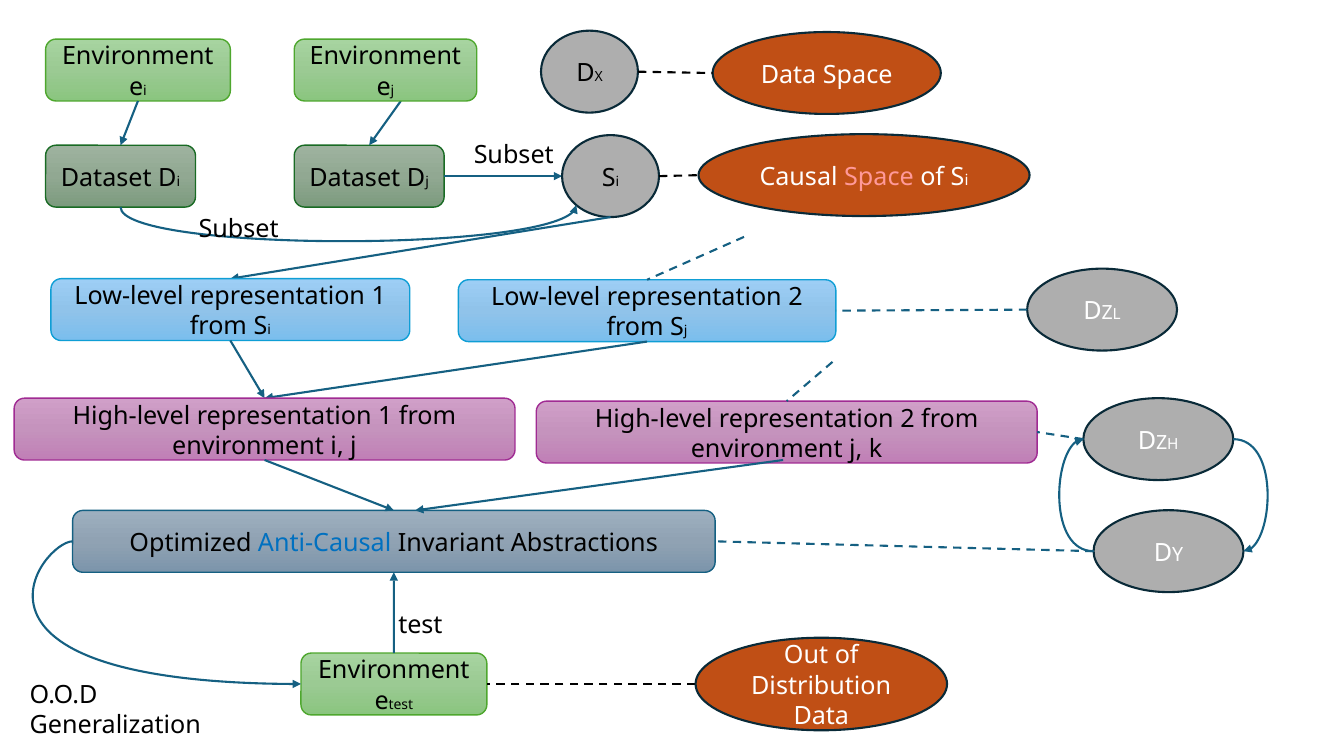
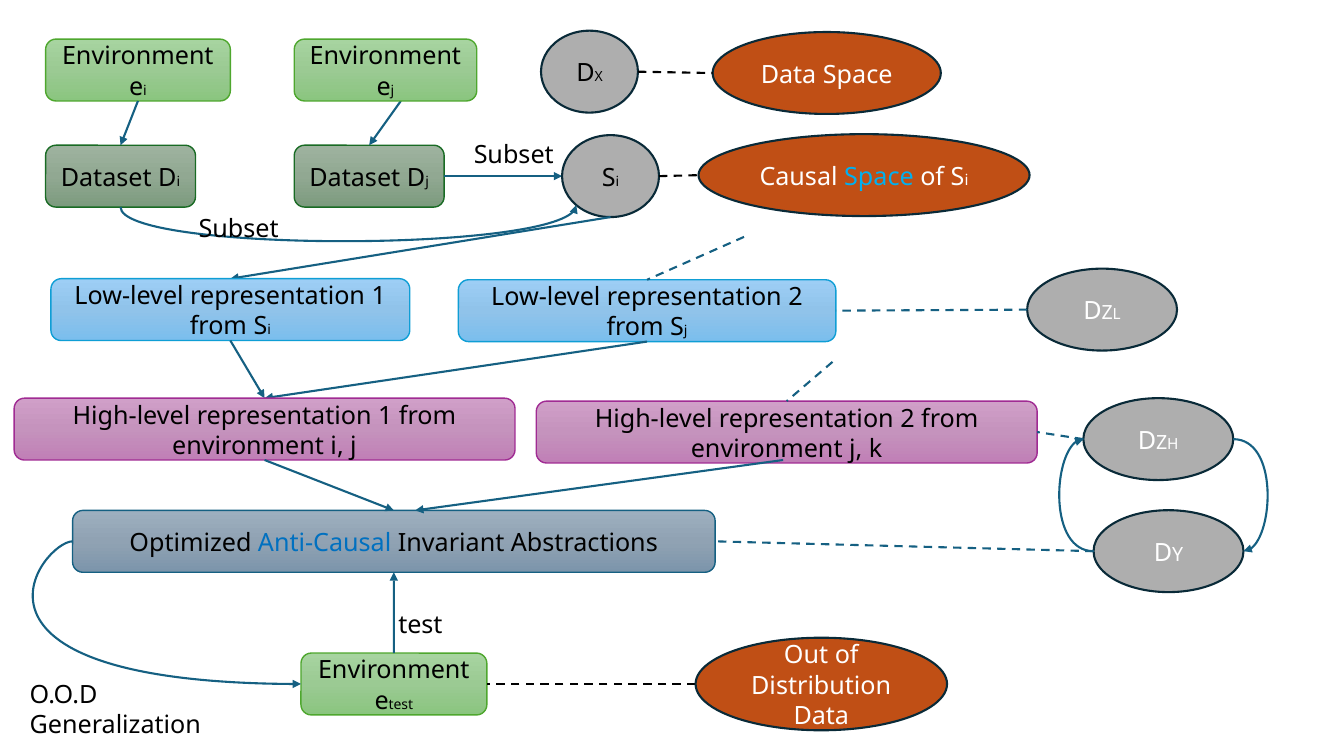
Space colour: pink -> light blue (879, 177)
